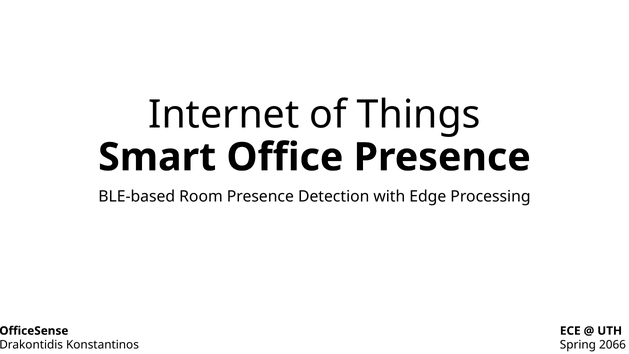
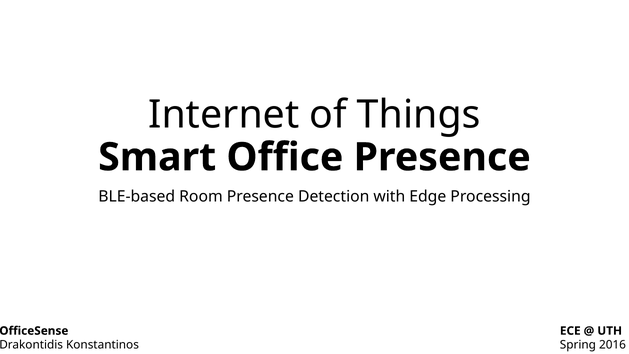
2066: 2066 -> 2016 (613, 345)
